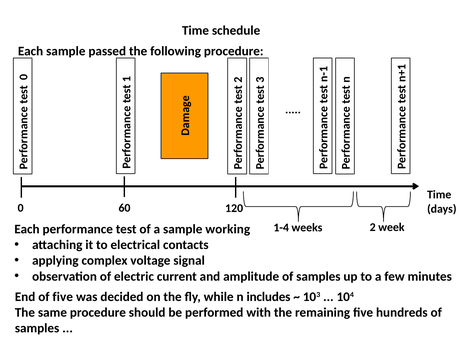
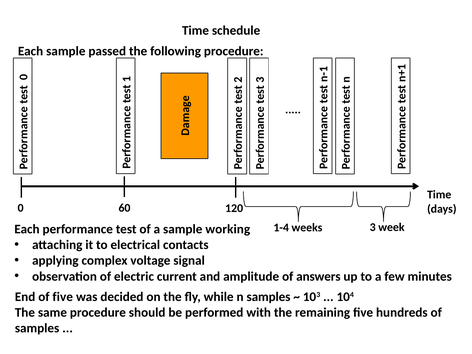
weeks 2: 2 -> 3 (373, 227)
amplitude of samples: samples -> answers (318, 276)
n includes: includes -> samples (268, 297)
